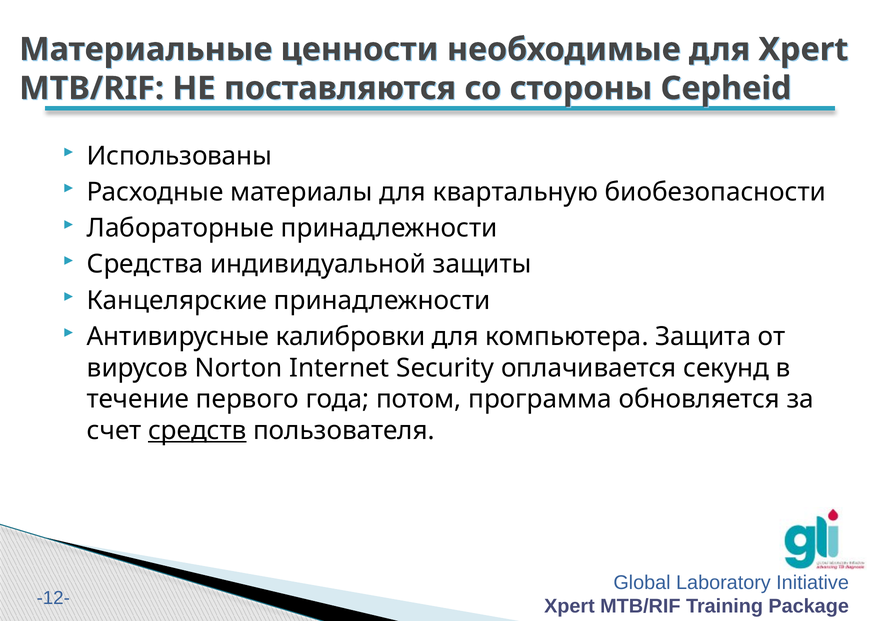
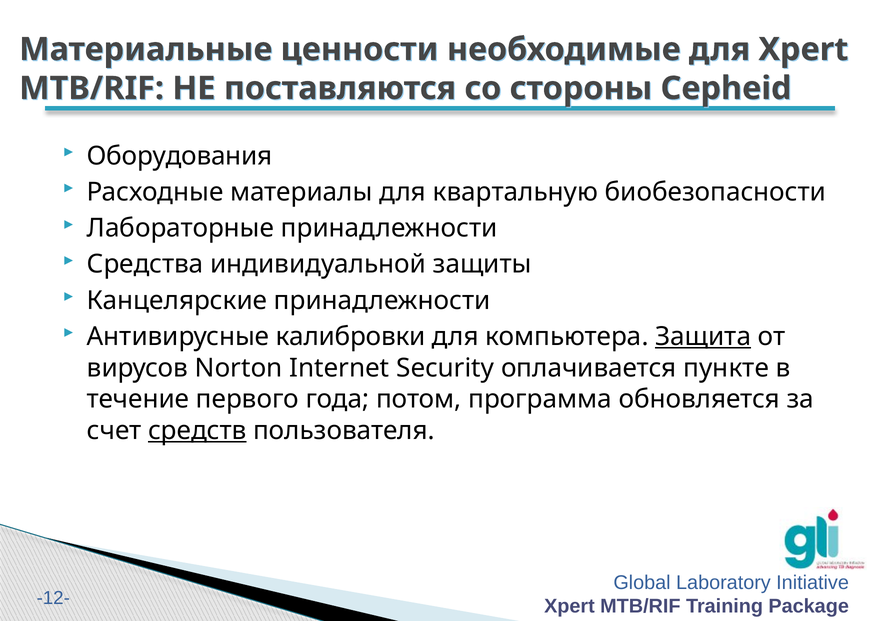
Использованы: Использованы -> Оборудования (180, 156)
Защита underline: none -> present (703, 337)
секунд: секунд -> пункте (726, 368)
